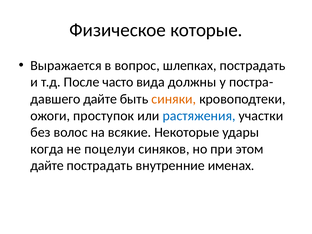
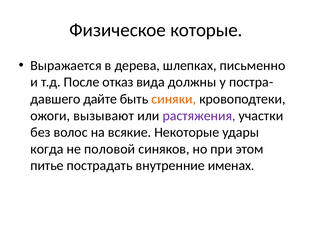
вопрос: вопрос -> дерева (137, 65)
шлепках пострадать: пострадать -> письменно (253, 65)
часто: часто -> отказ (118, 82)
проступок: проступок -> вызывают (104, 116)
растяжения colour: blue -> purple (199, 116)
поцелуи: поцелуи -> половой (110, 149)
дайте: дайте -> питье (47, 166)
